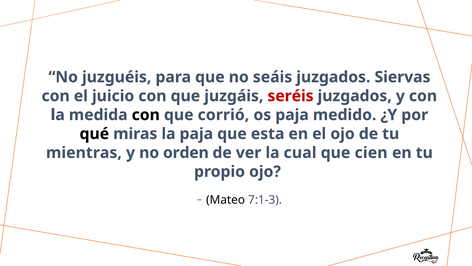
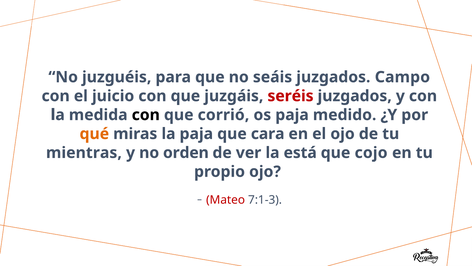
Siervas: Siervas -> Campo (402, 77)
qué colour: black -> orange (94, 134)
esta: esta -> cara (268, 134)
cual: cual -> está (300, 152)
cien: cien -> cojo (371, 152)
Mateo colour: black -> red (226, 199)
